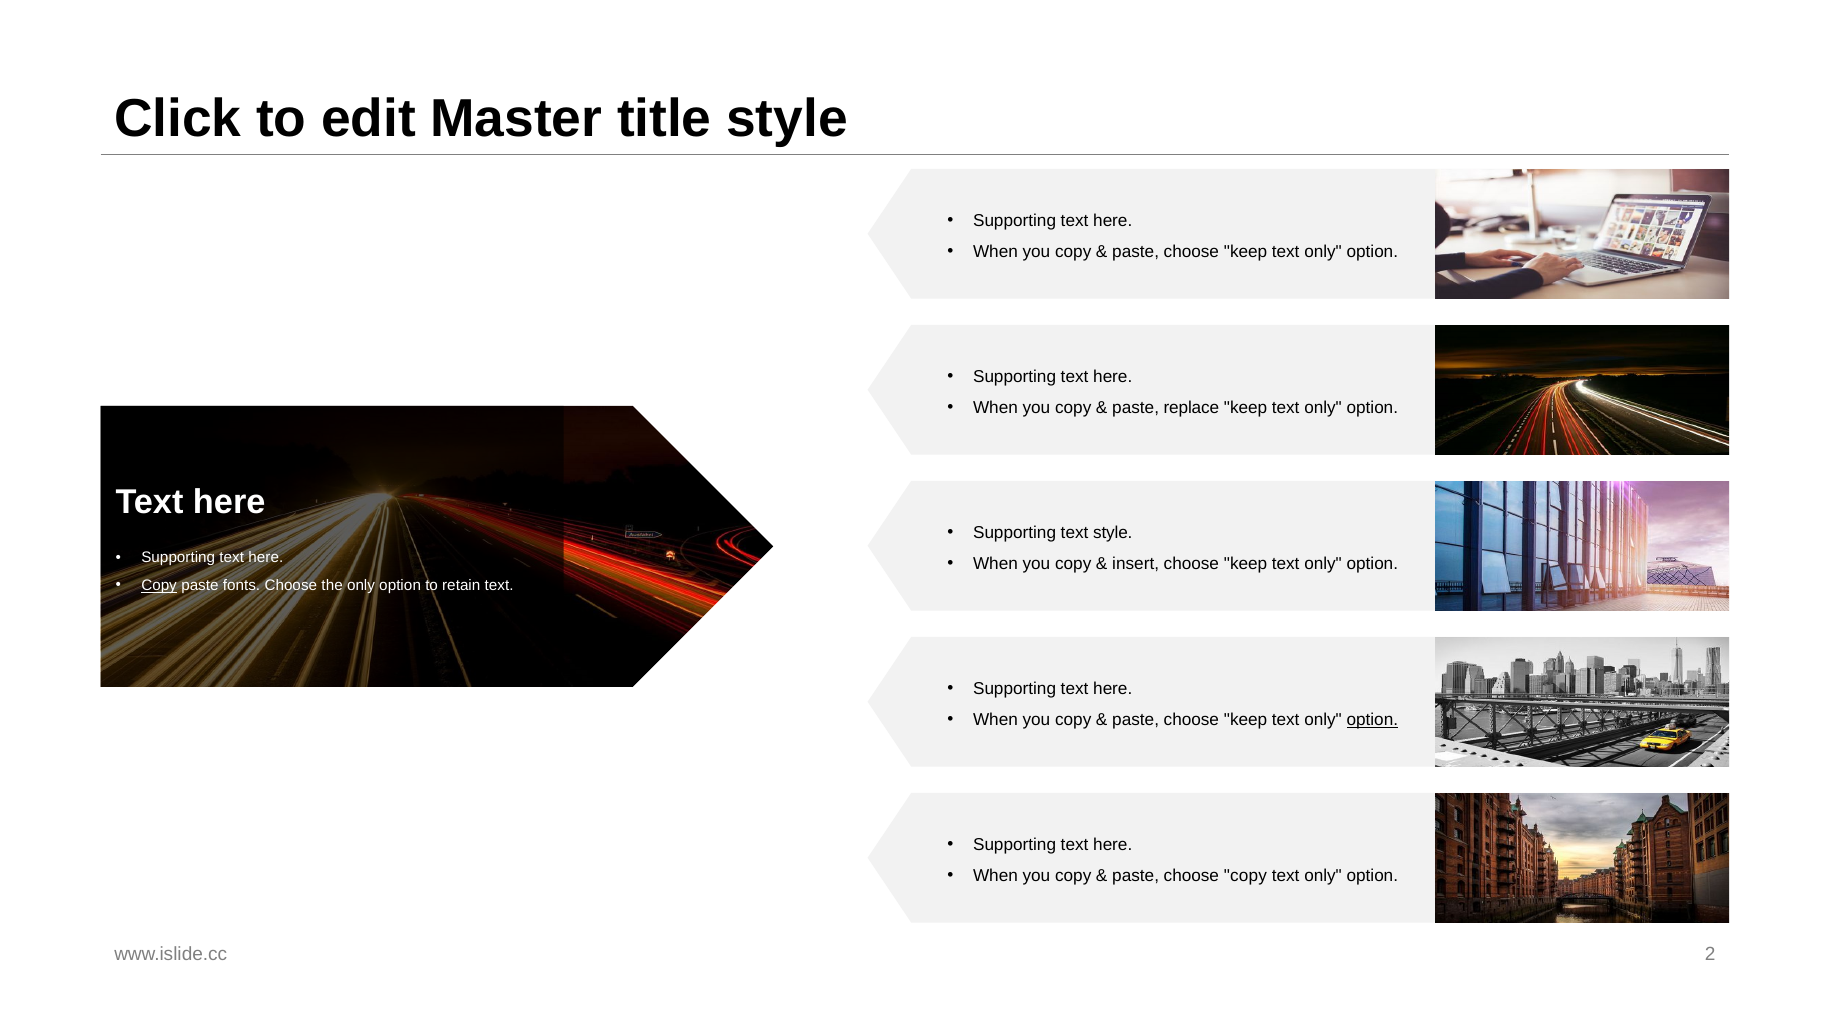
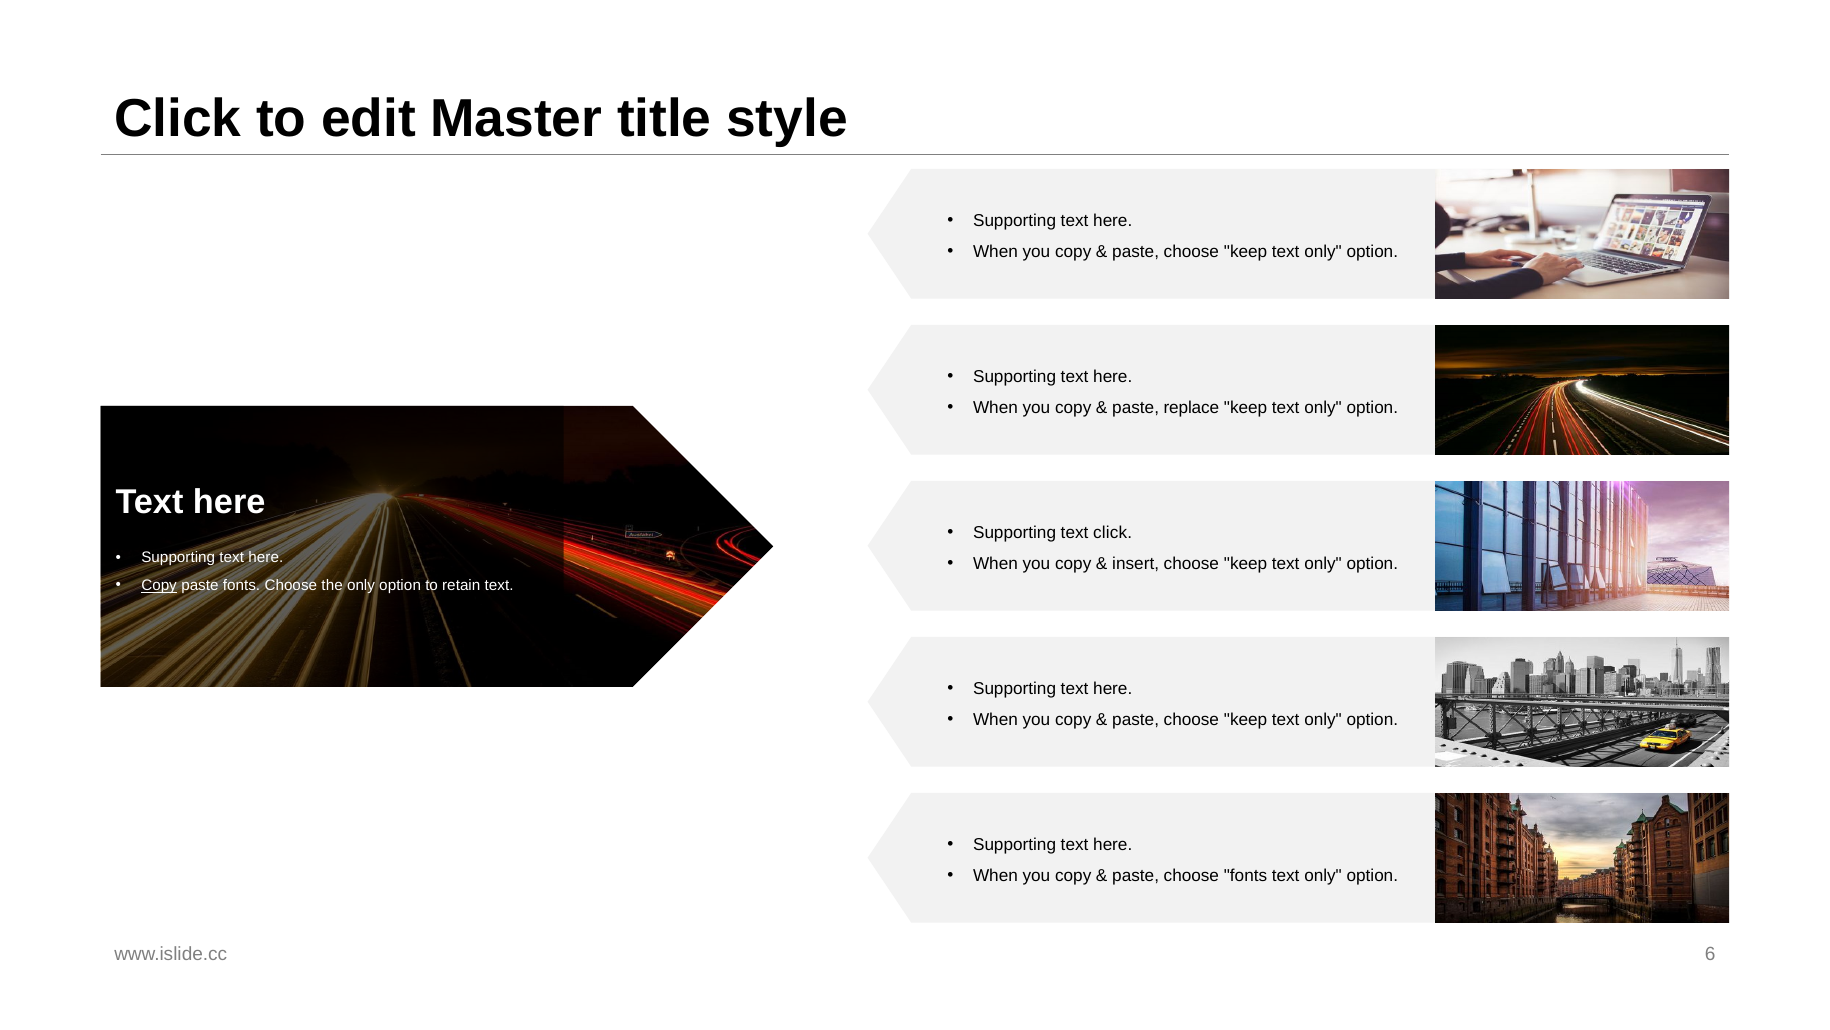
text style: style -> click (1113, 533)
option underline: present -> none (1372, 720)
choose copy: copy -> fonts (1246, 876)
2: 2 -> 6 (1710, 953)
